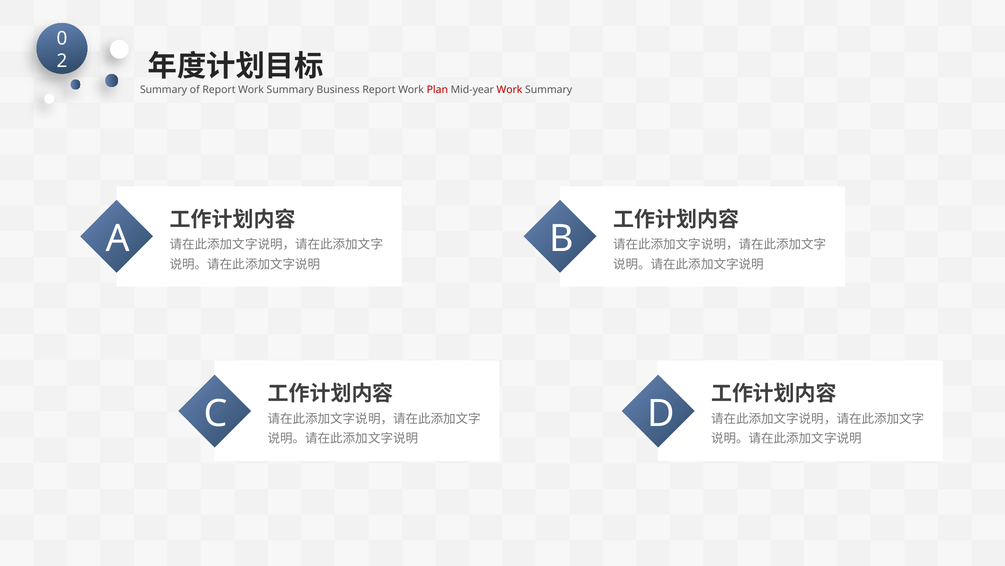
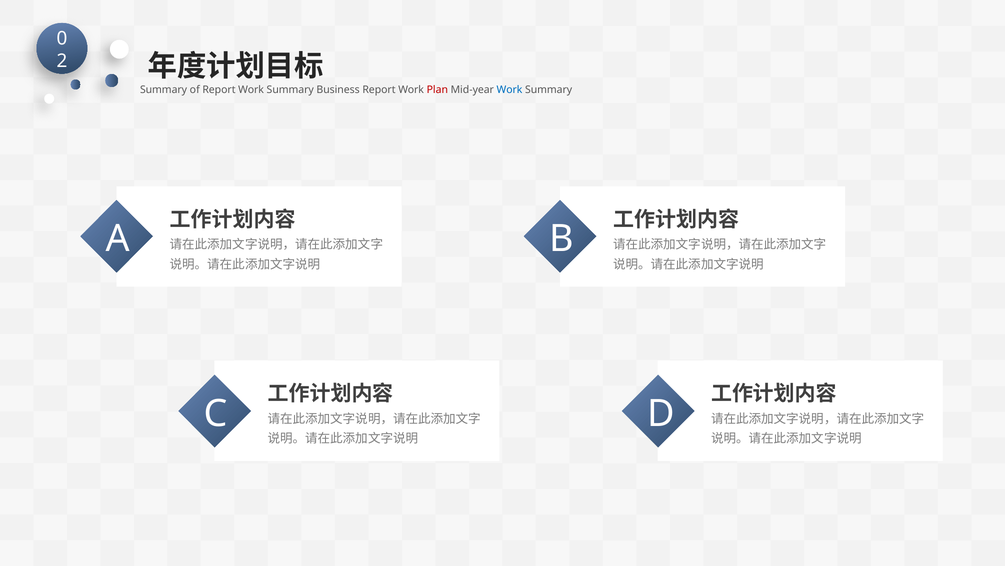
Work colour: red -> blue (510, 89)
